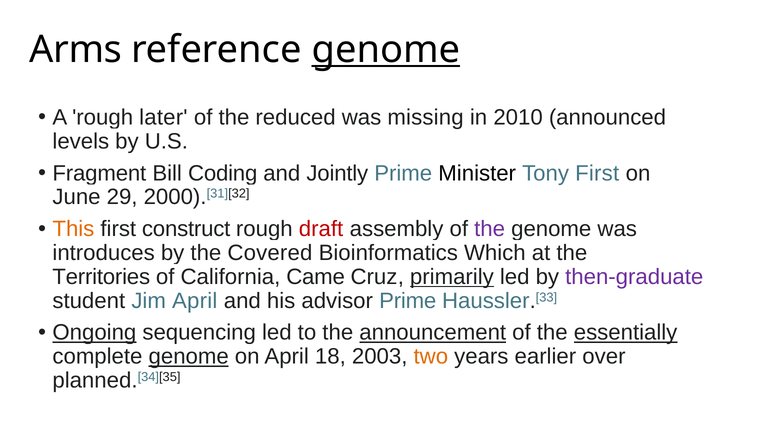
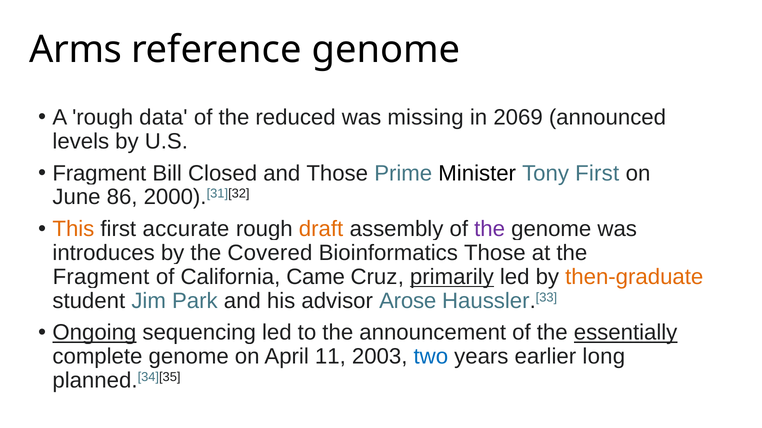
genome underline: present -> none (386, 50)
later: later -> data (163, 118)
2010: 2010 -> 2069 (518, 118)
Coding: Coding -> Closed (223, 173)
and Jointly: Jointly -> Those (337, 173)
29: 29 -> 86 (122, 197)
construct: construct -> accurate (186, 229)
draft colour: red -> orange (321, 229)
Bioinformatics Which: Which -> Those (495, 253)
Territories: Territories -> Fragment (101, 277)
then-graduate colour: purple -> orange (634, 277)
Jim April: April -> Park (195, 301)
advisor Prime: Prime -> Arose (408, 301)
announcement underline: present -> none (433, 333)
genome underline: present -> none (189, 357)
18: 18 -> 11 (330, 357)
two colour: orange -> blue (431, 357)
over: over -> long (604, 357)
